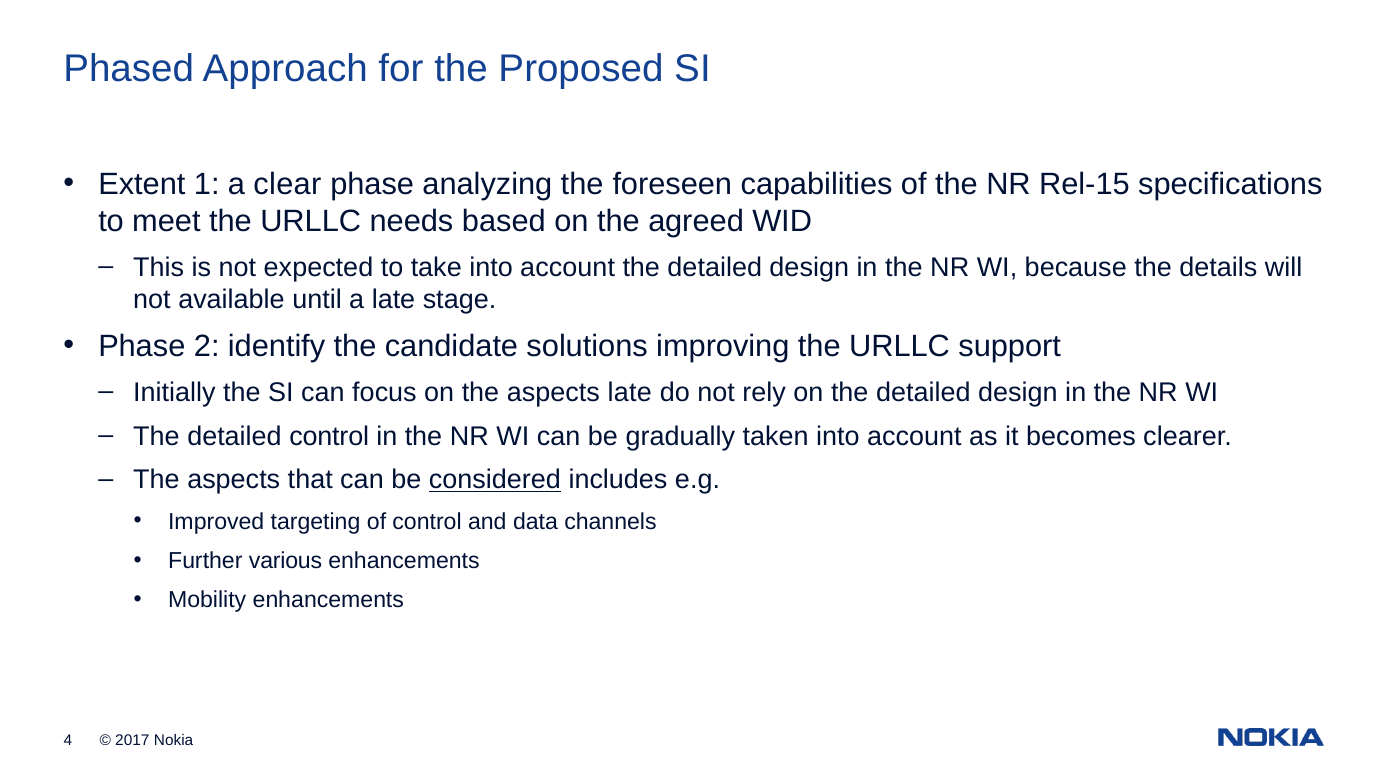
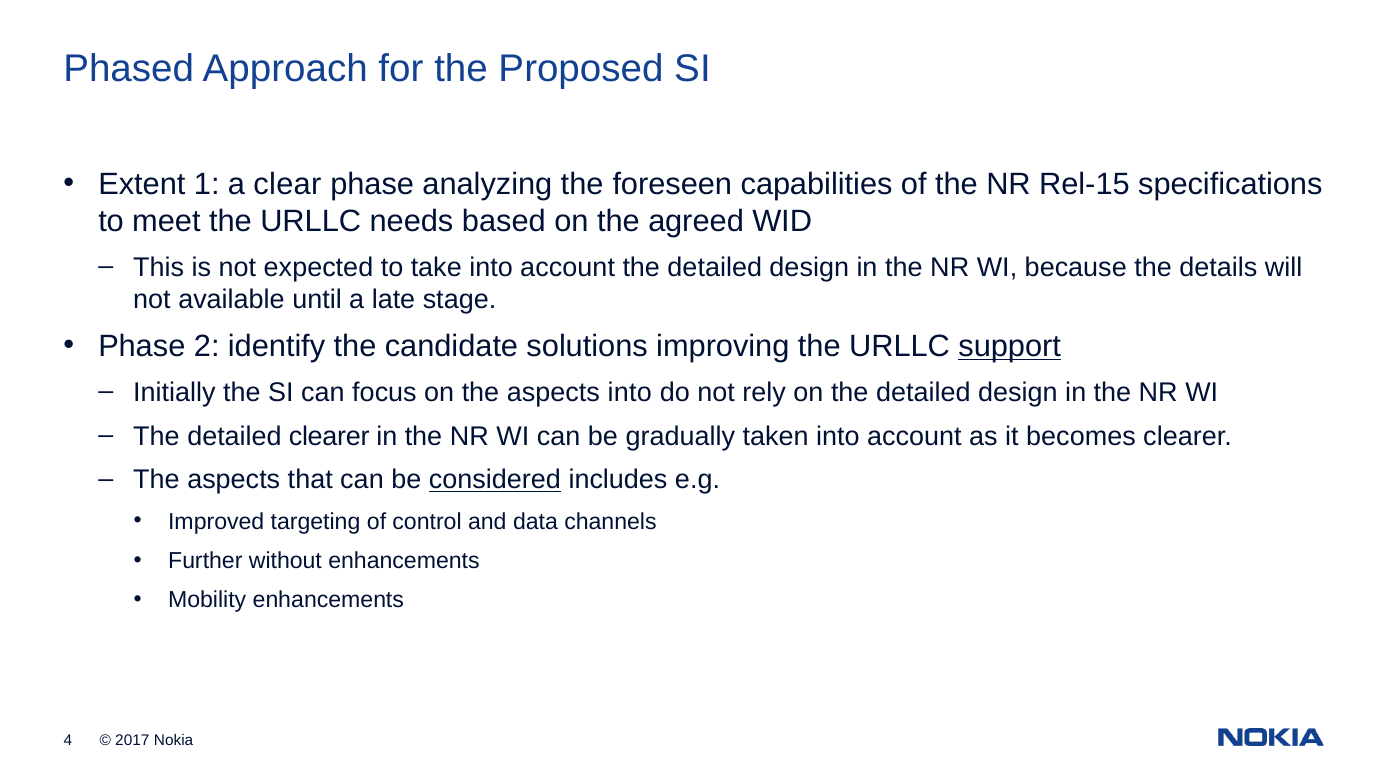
support underline: none -> present (1010, 346)
aspects late: late -> into (630, 392)
detailed control: control -> clearer (329, 436)
various: various -> without (285, 561)
